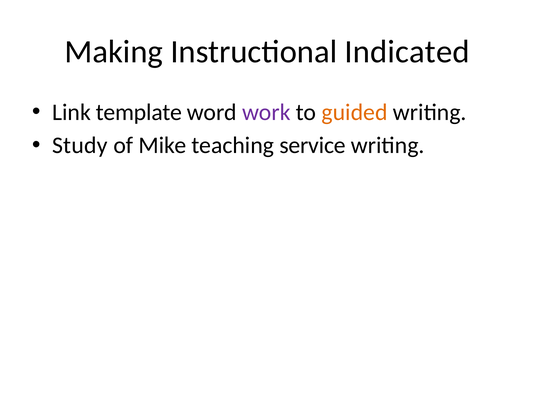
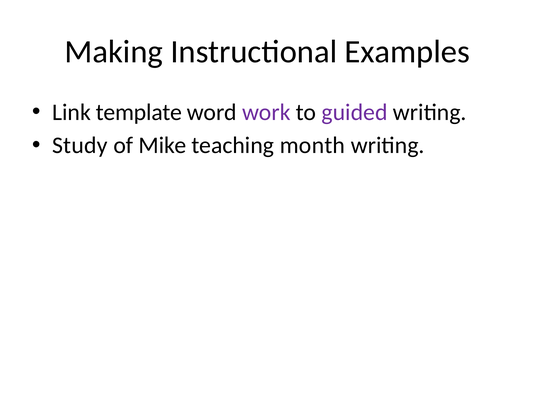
Indicated: Indicated -> Examples (407, 52)
guided colour: orange -> purple (355, 112)
service: service -> month (312, 146)
